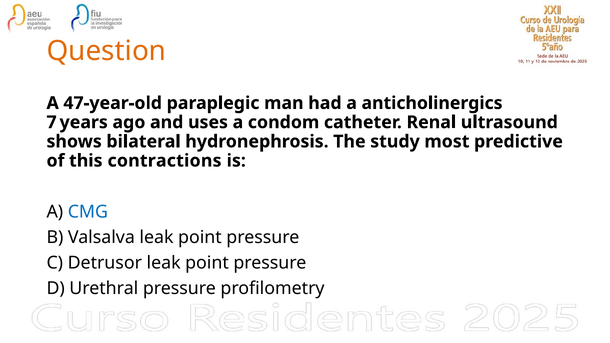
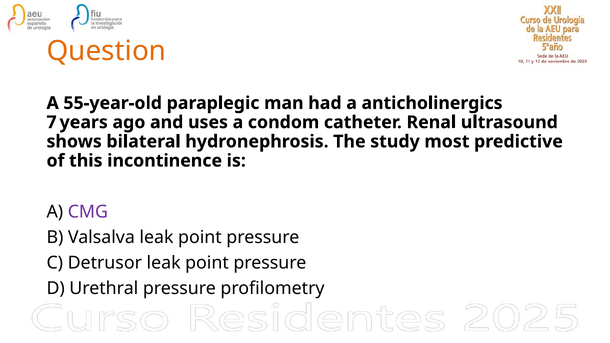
47‑year‑old: 47‑year‑old -> 55‑year‑old (113, 103)
contractions: contractions -> incontinence (165, 161)
CMG colour: blue -> purple (88, 212)
